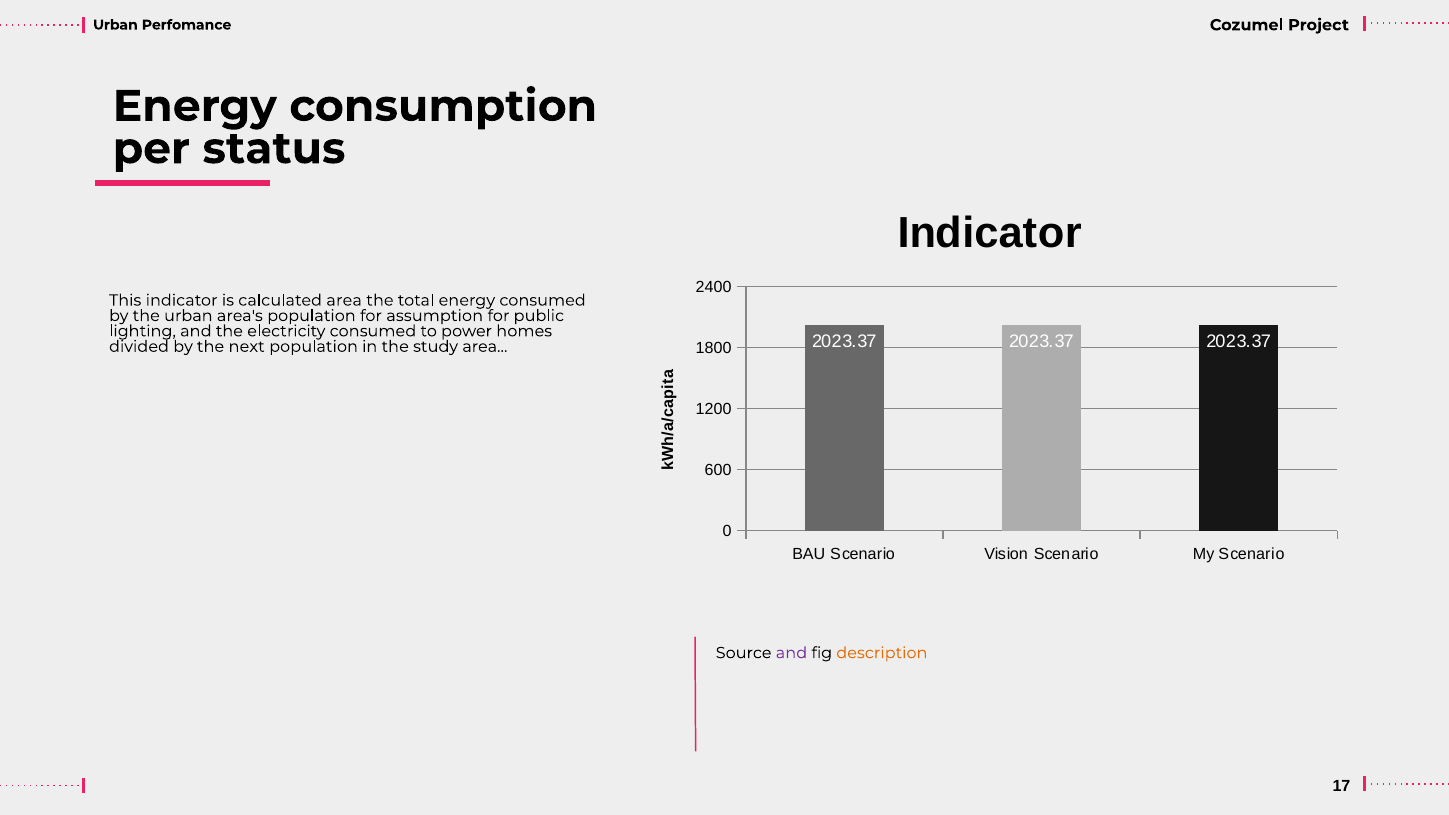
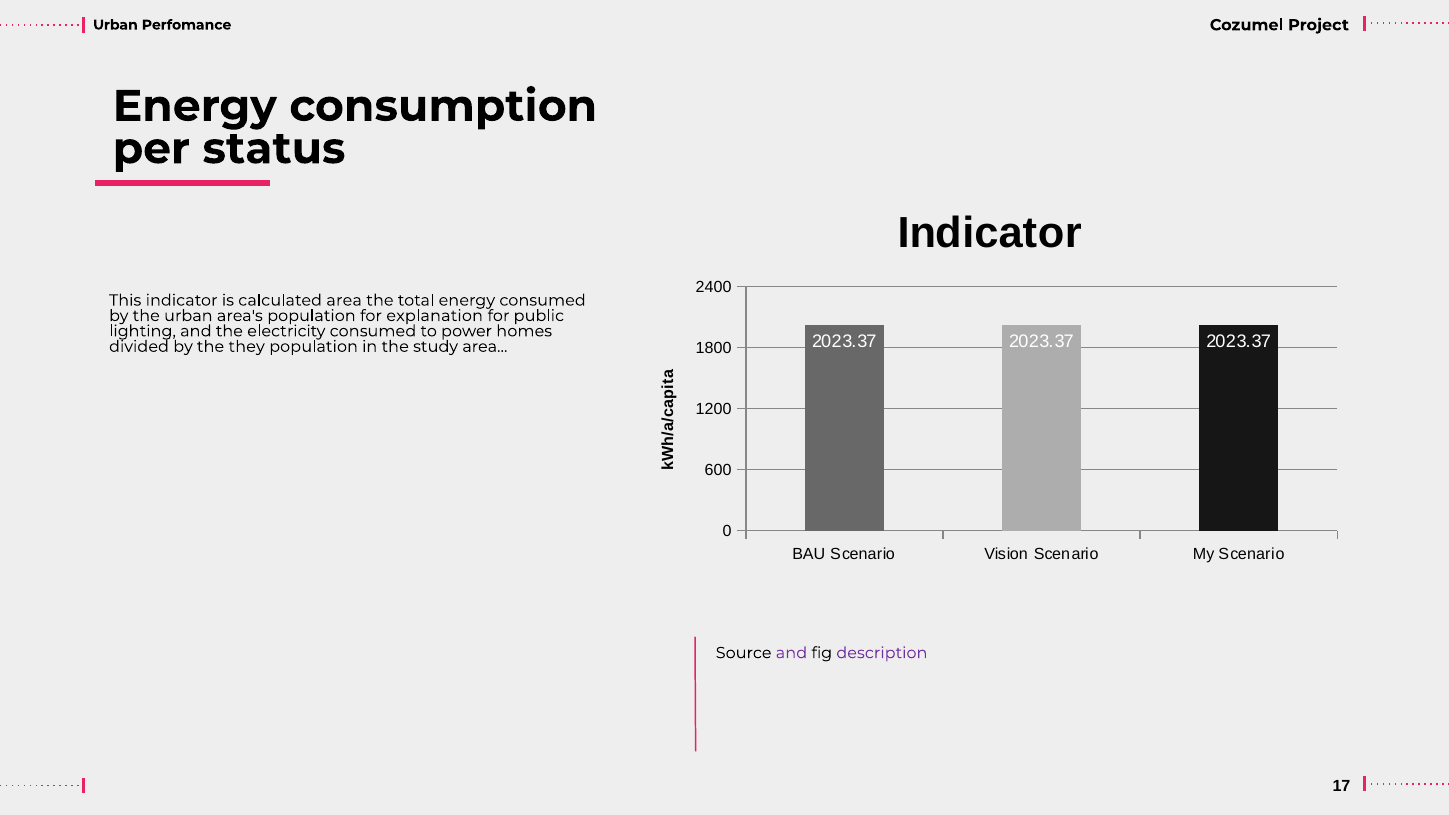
assumption: assumption -> explanation (435, 316)
next: next -> they (247, 347)
description colour: orange -> purple (882, 653)
